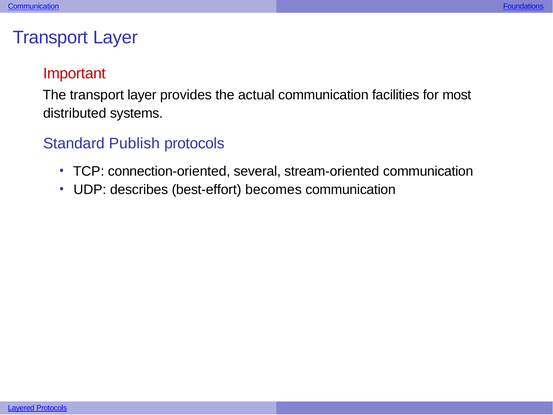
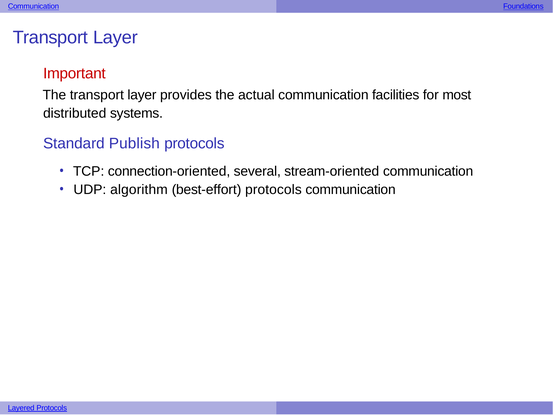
describes: describes -> algorithm (139, 190)
best-effort becomes: becomes -> protocols (273, 190)
